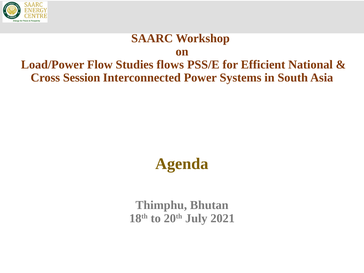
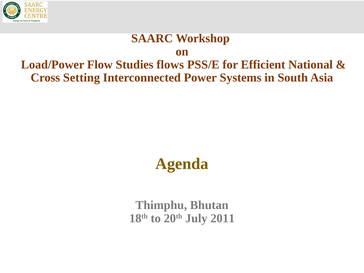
Session: Session -> Setting (82, 78)
2021: 2021 -> 2011 (223, 218)
